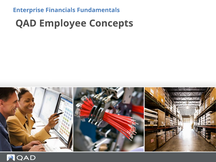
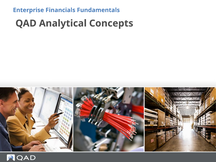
Employee: Employee -> Analytical (63, 23)
